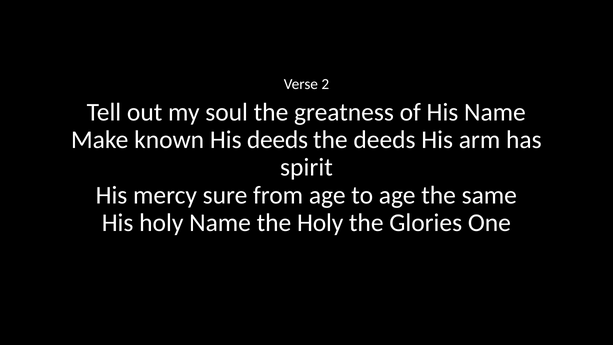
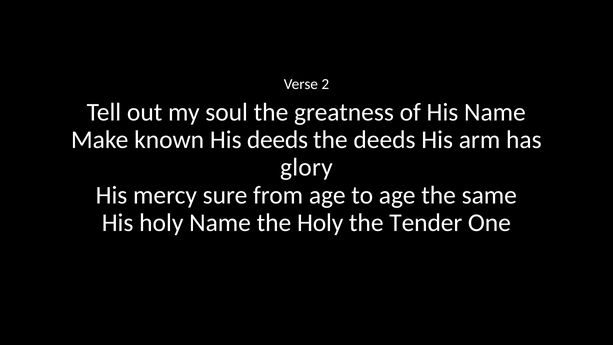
spirit: spirit -> glory (306, 167)
Glories: Glories -> Tender (426, 223)
